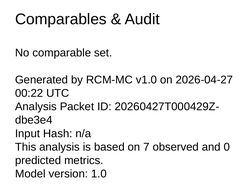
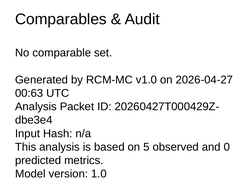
00:22: 00:22 -> 00:63 (29, 93)
7: 7 -> 5 (146, 147)
